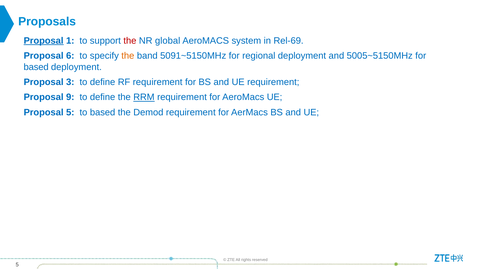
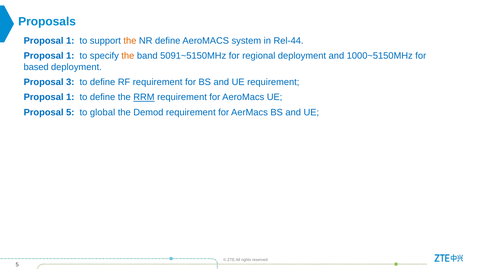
Proposal underline: present -> none (44, 41)
the colour: red -> orange (130, 41)
NR global: global -> define (168, 41)
Rel-69: Rel-69 -> Rel-44 (289, 41)
6: 6 -> 1 (70, 56)
5005~5150MHz: 5005~5150MHz -> 1000~5150MHz (380, 56)
9: 9 -> 1 (70, 97)
to based: based -> global (103, 112)
